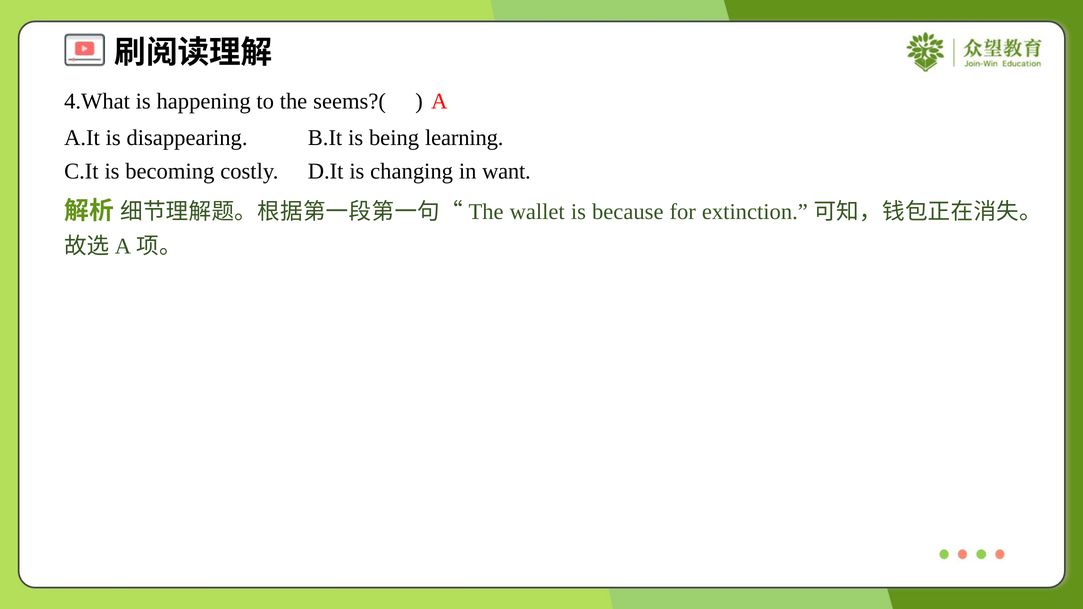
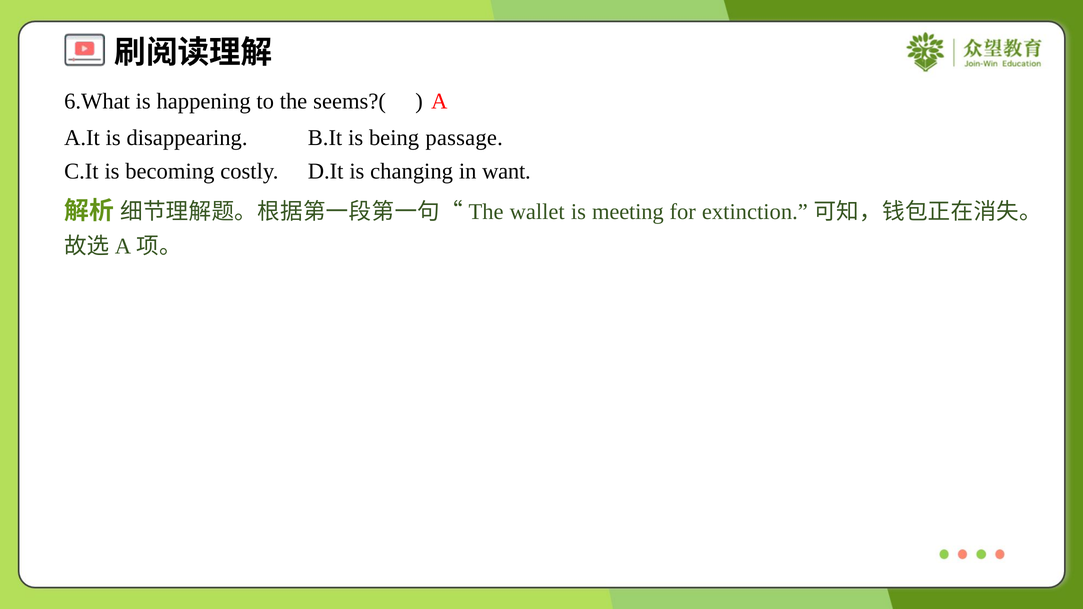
4.What: 4.What -> 6.What (97, 101)
learning: learning -> passage (464, 138)
because: because -> meeting (628, 212)
